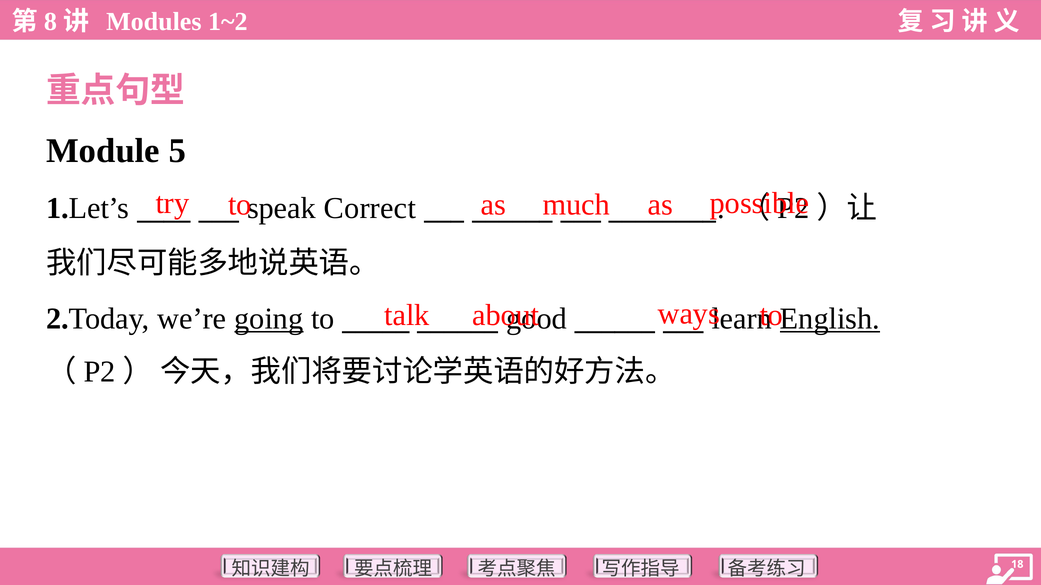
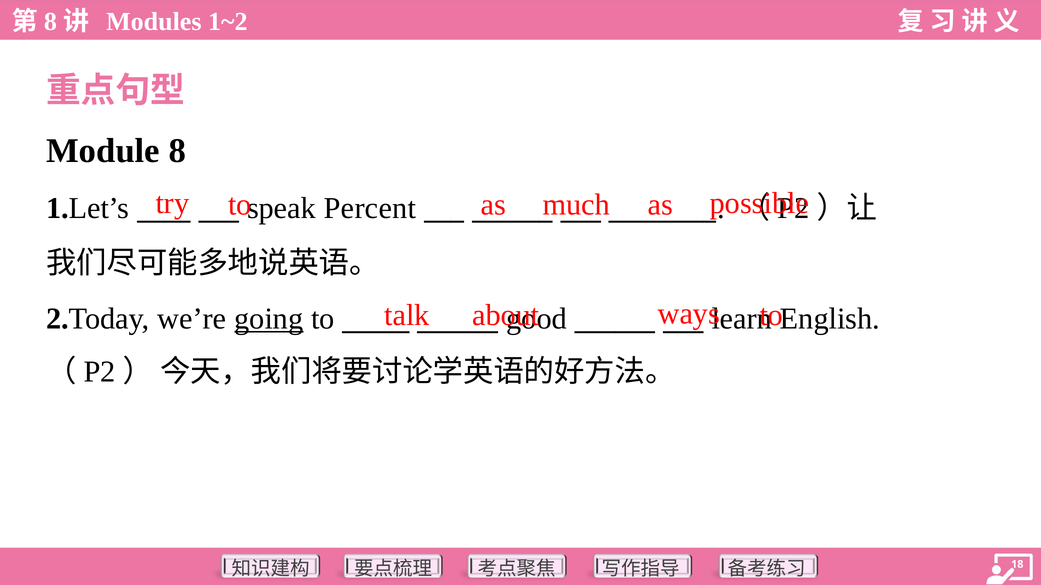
5: 5 -> 8 (178, 151)
Correct: Correct -> Percent (370, 208)
English underline: present -> none (830, 319)
